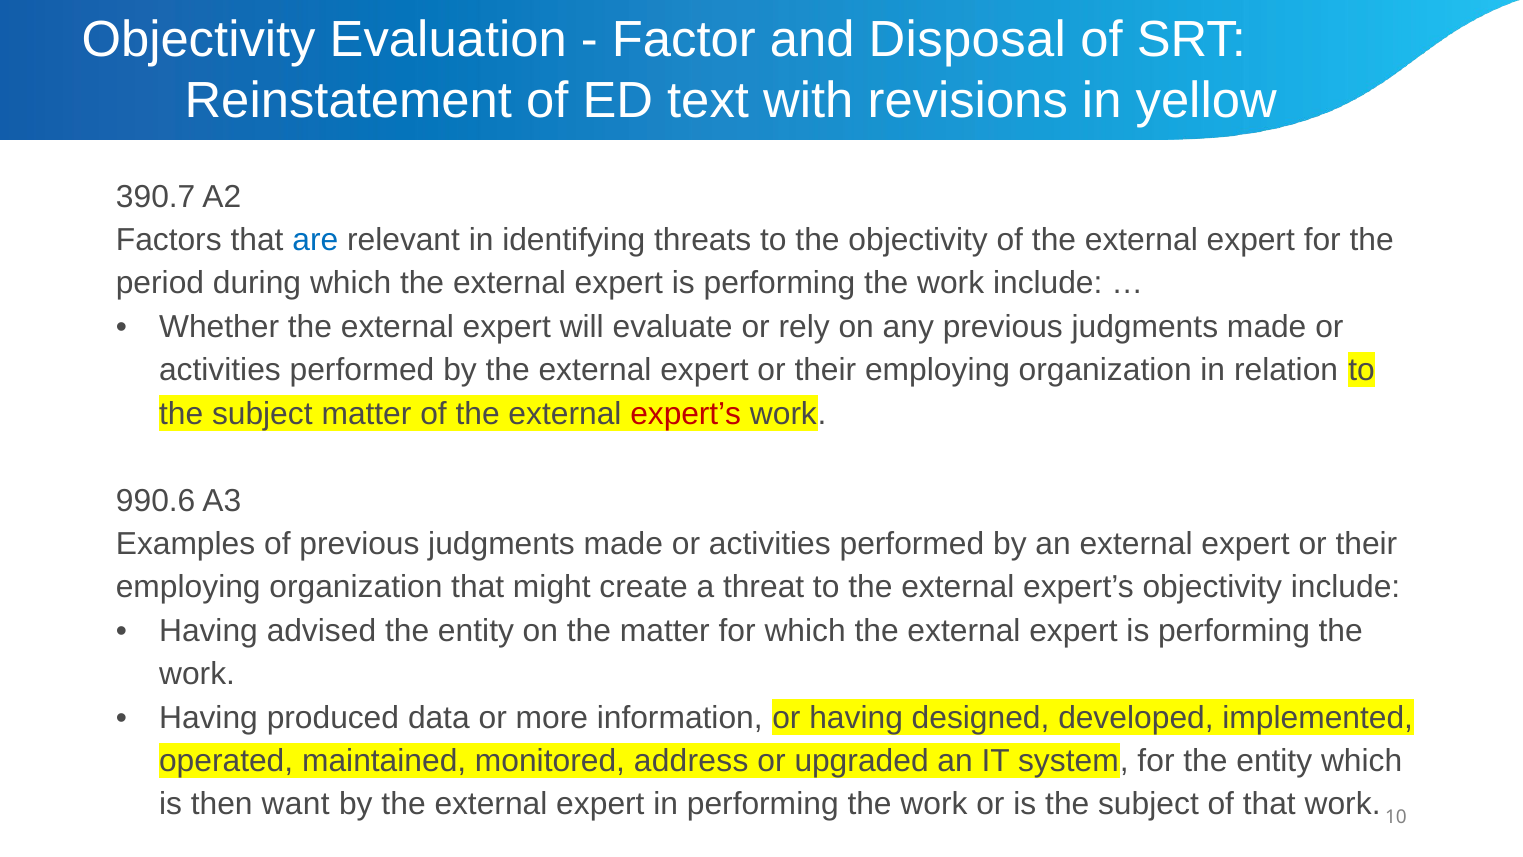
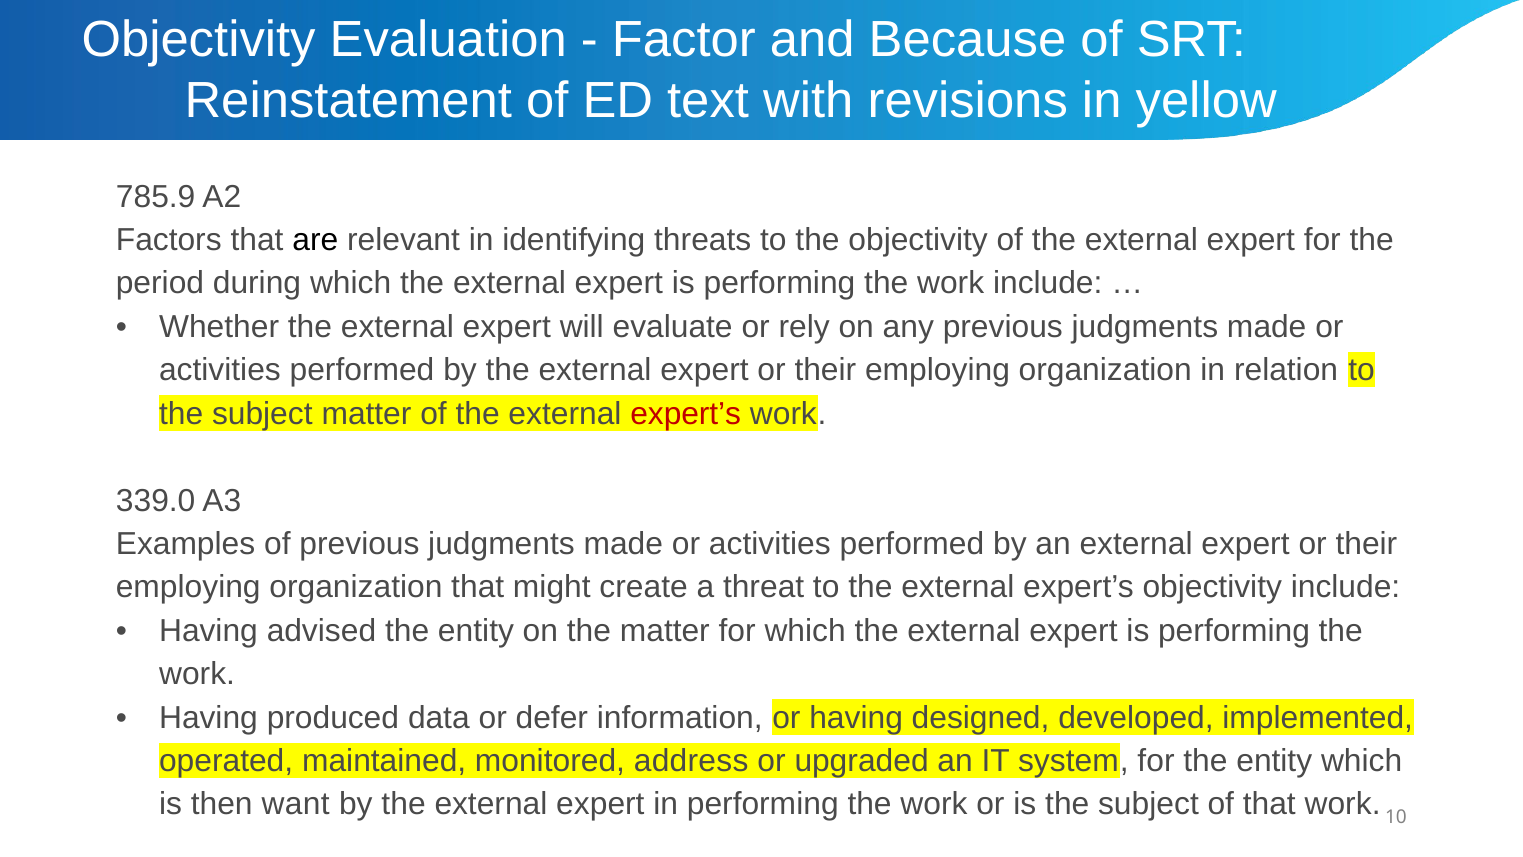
Disposal: Disposal -> Because (967, 40)
390.7: 390.7 -> 785.9 (156, 197)
are colour: blue -> black (315, 240)
990.6: 990.6 -> 339.0 (156, 500)
more: more -> defer (552, 717)
